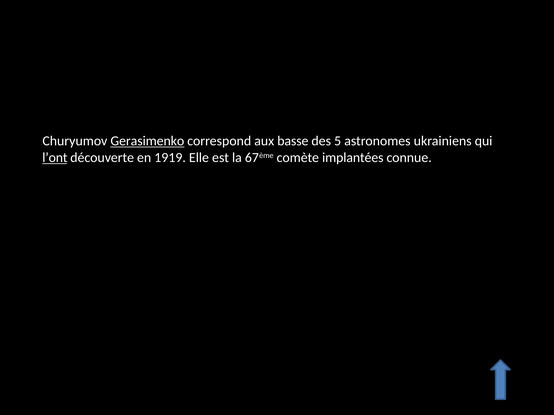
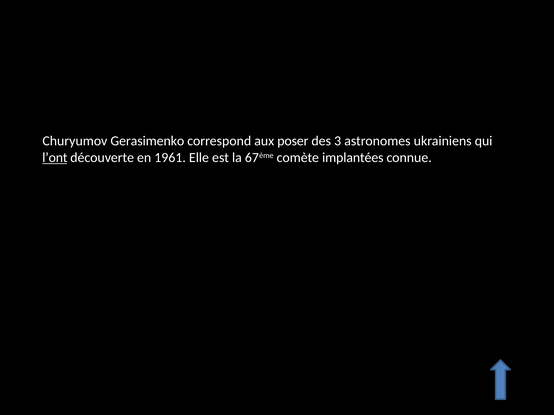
Gerasimenko underline: present -> none (147, 141)
basse: basse -> poser (293, 141)
5: 5 -> 3 (338, 141)
1919: 1919 -> 1961 (170, 158)
